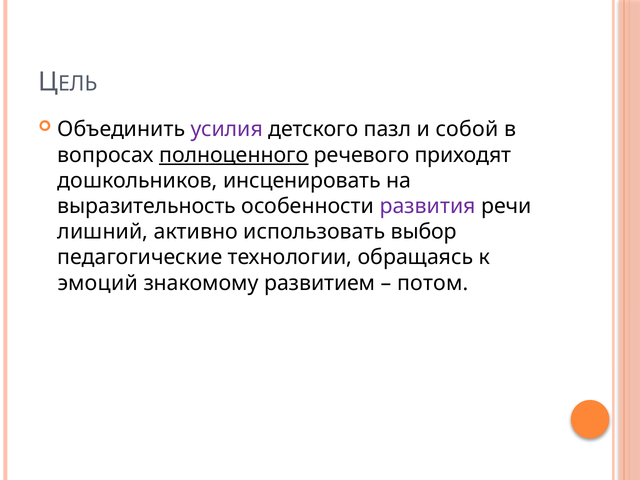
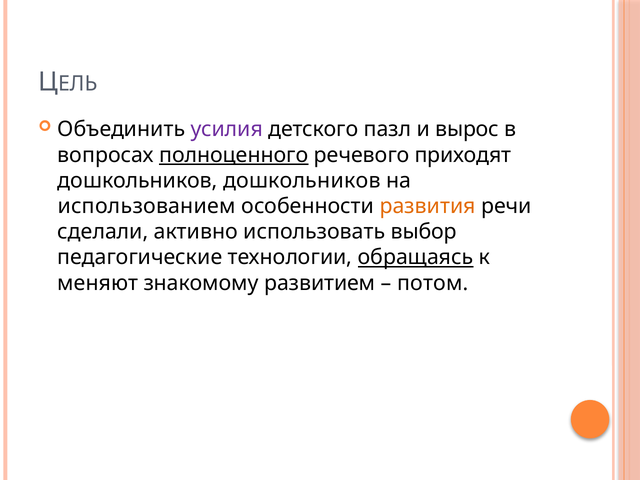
собой: собой -> вырос (467, 129)
дошкольников инсценировать: инсценировать -> дошкольников (302, 181)
выразительность: выразительность -> использованием (147, 206)
развития colour: purple -> orange (428, 206)
лишний: лишний -> сделали (103, 232)
обращаясь underline: none -> present (416, 257)
эмоций: эмоций -> меняют (98, 283)
